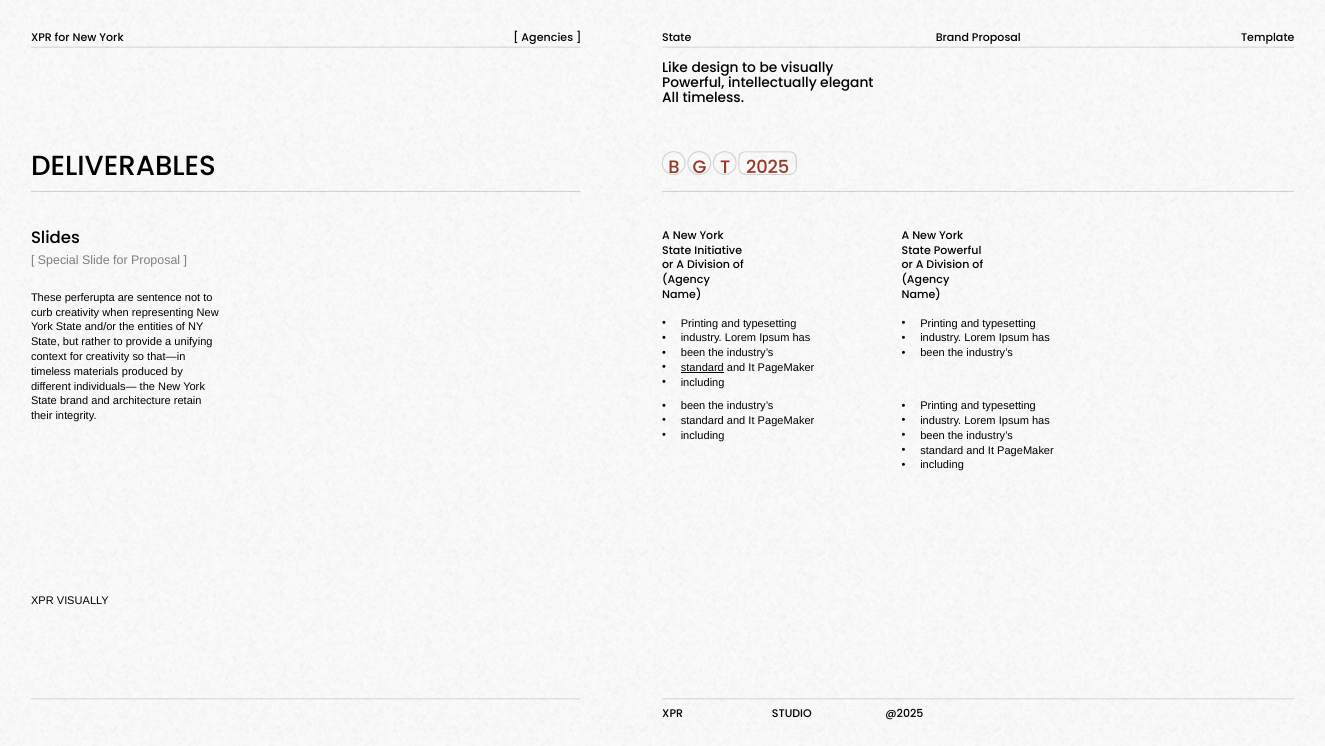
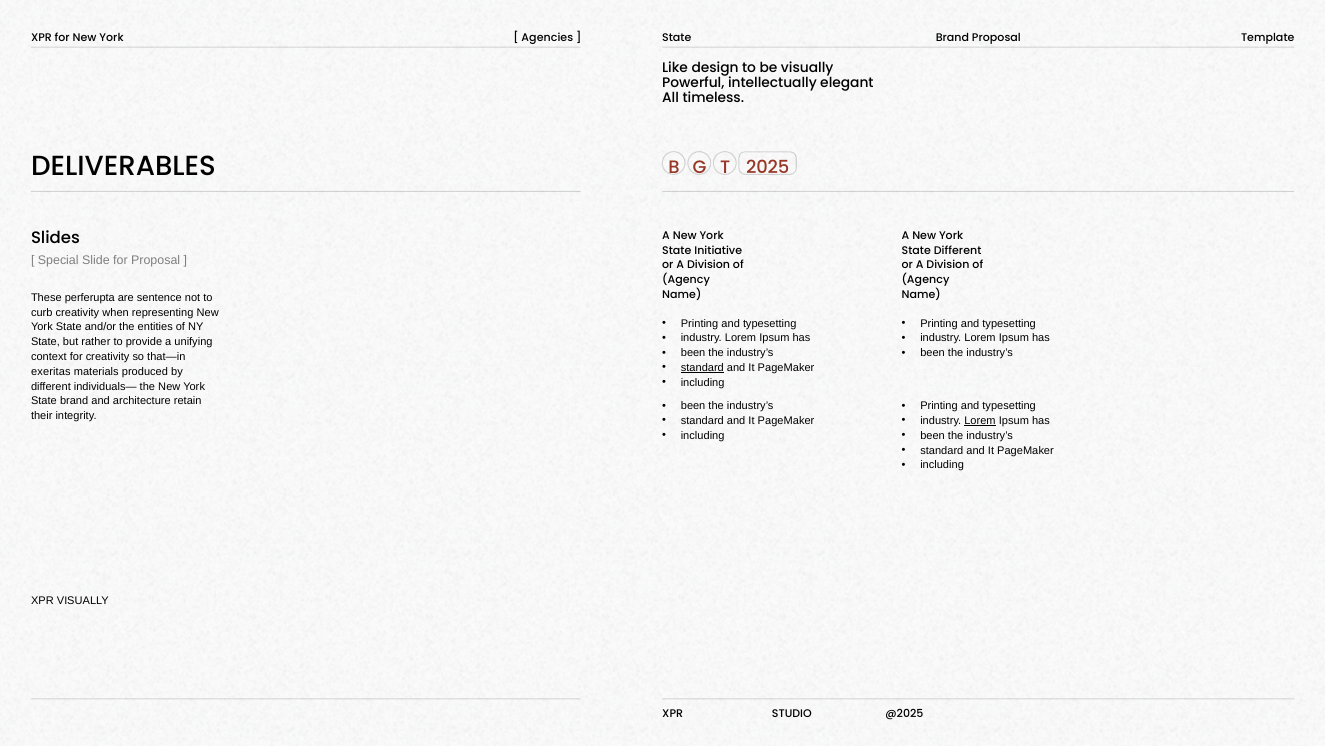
State Powerful: Powerful -> Different (958, 250)
timeless: timeless -> exeritas (51, 371)
Lorem underline: none -> present (980, 420)
